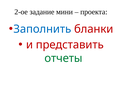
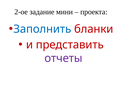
отчеты colour: green -> purple (63, 58)
